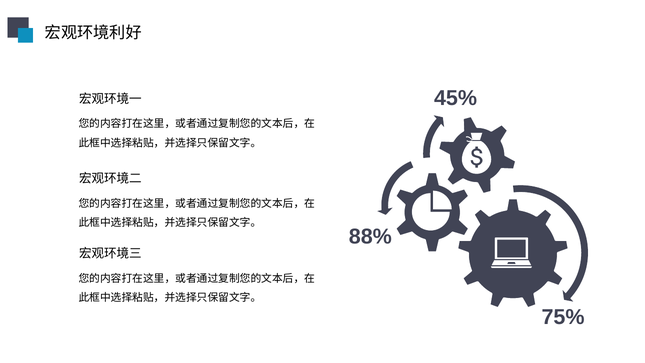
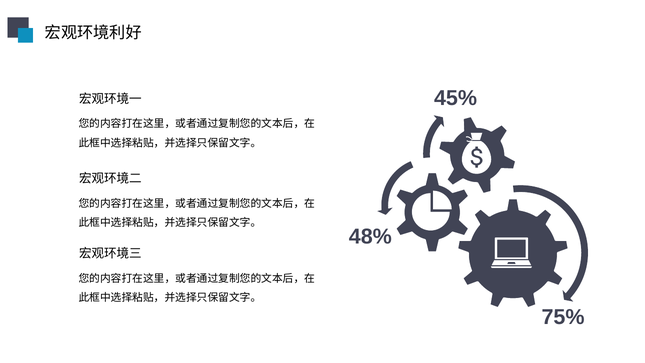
88%: 88% -> 48% (370, 237)
